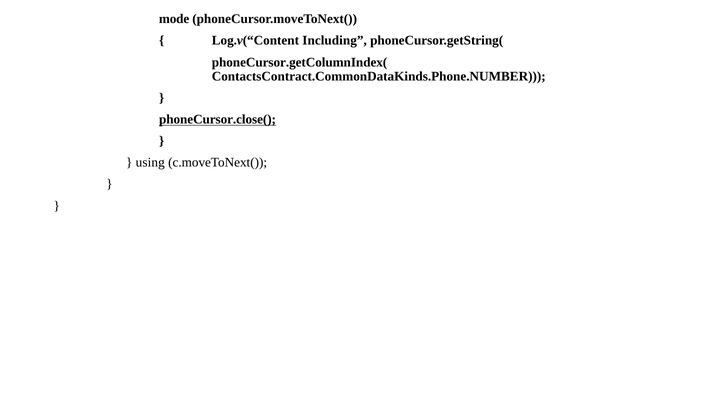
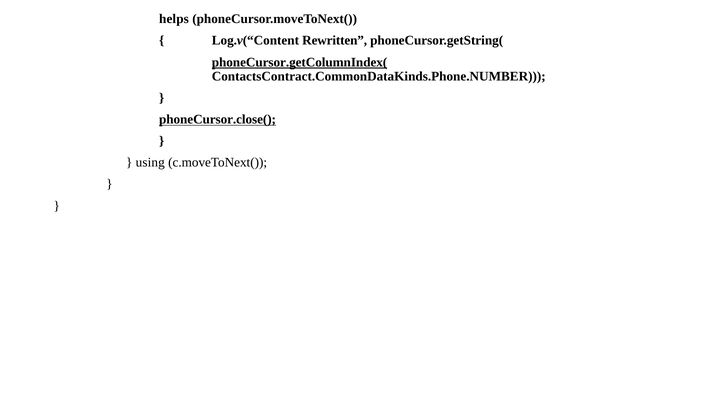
mode: mode -> helps (174, 19)
Including: Including -> Rewritten (335, 41)
phoneCursor.getColumnIndex( underline: none -> present (300, 62)
